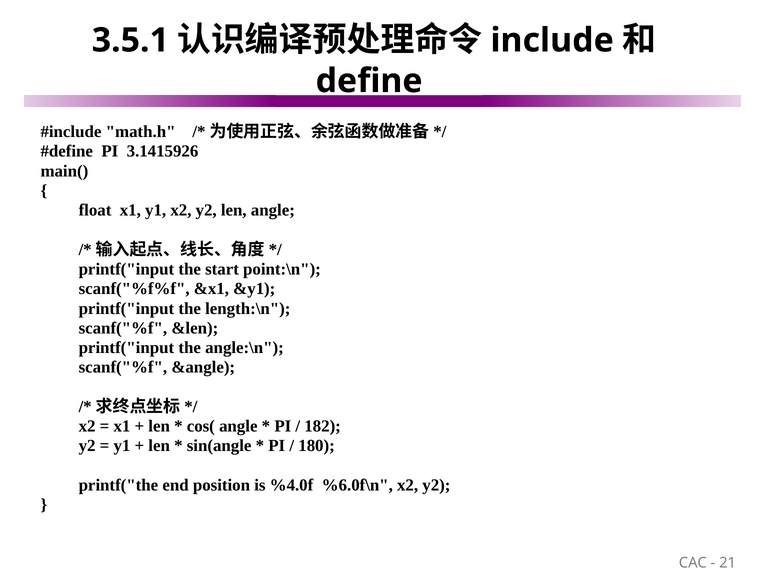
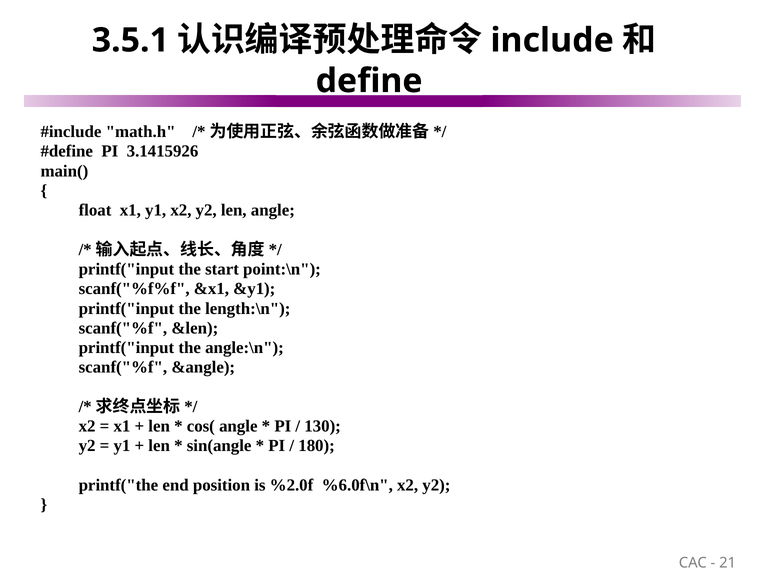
182: 182 -> 130 (323, 427)
%4.0f: %4.0f -> %2.0f (292, 486)
